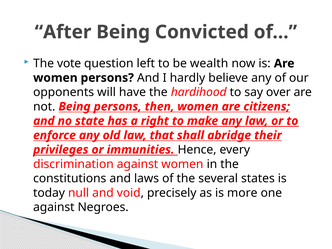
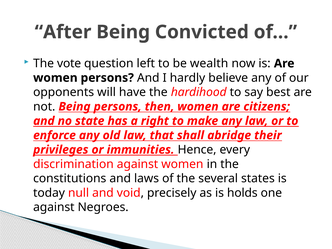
over: over -> best (278, 92)
more: more -> holds (242, 193)
